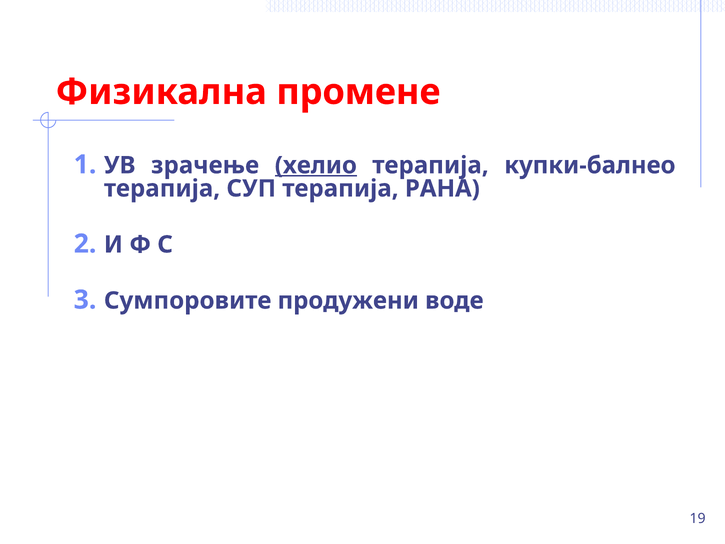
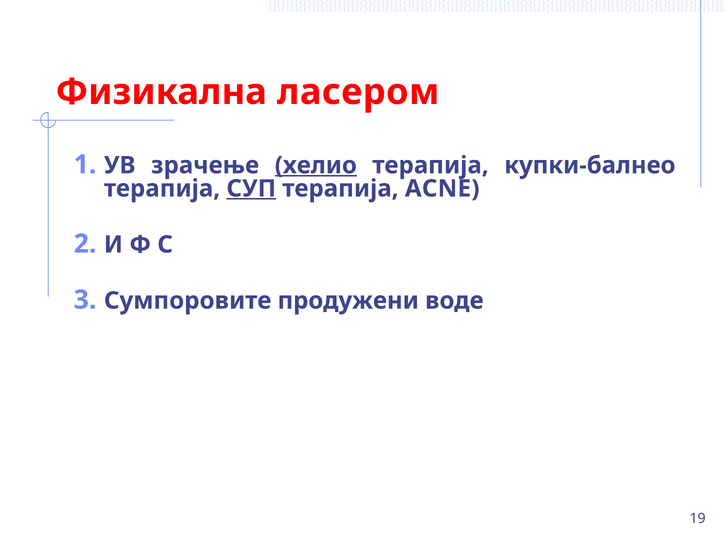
промене: промене -> ласером (358, 92)
СУП underline: none -> present (251, 188)
РАНА: РАНА -> ACNE (442, 188)
